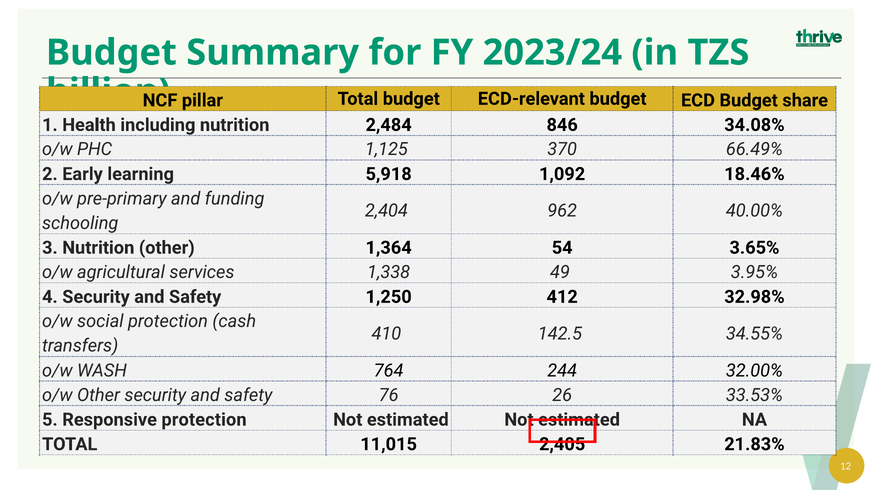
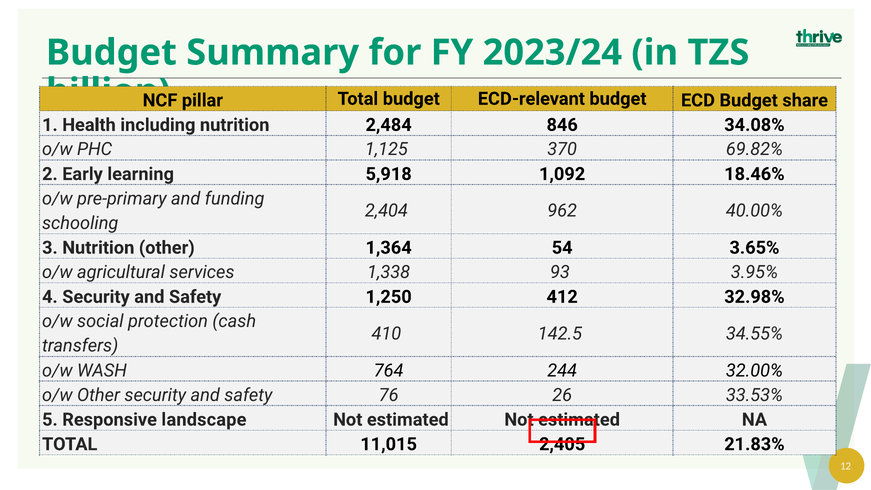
66.49%: 66.49% -> 69.82% (754, 149)
49: 49 -> 93 (560, 272)
Responsive protection: protection -> landscape (204, 420)
